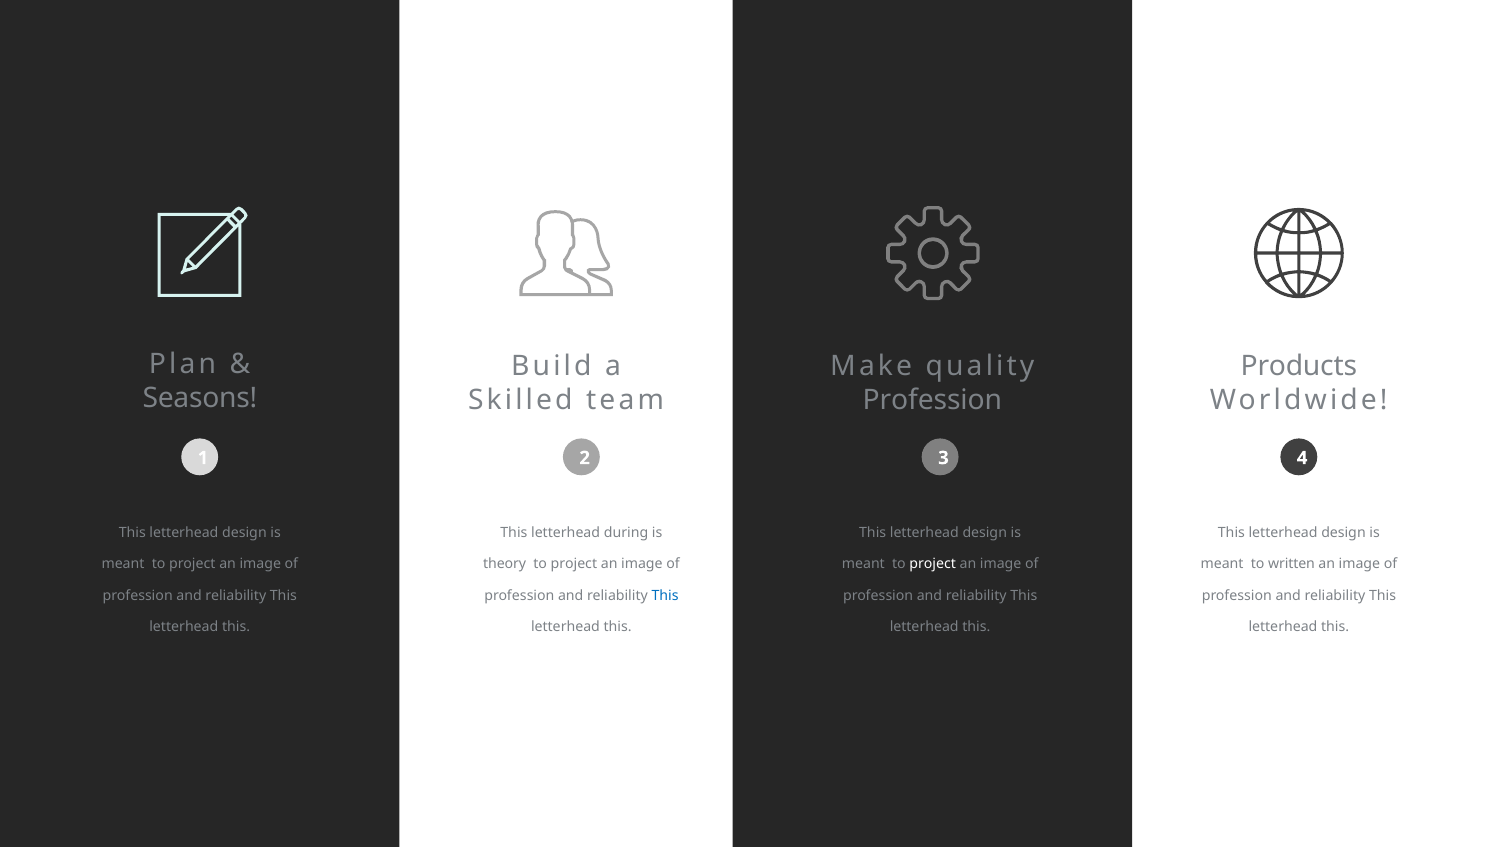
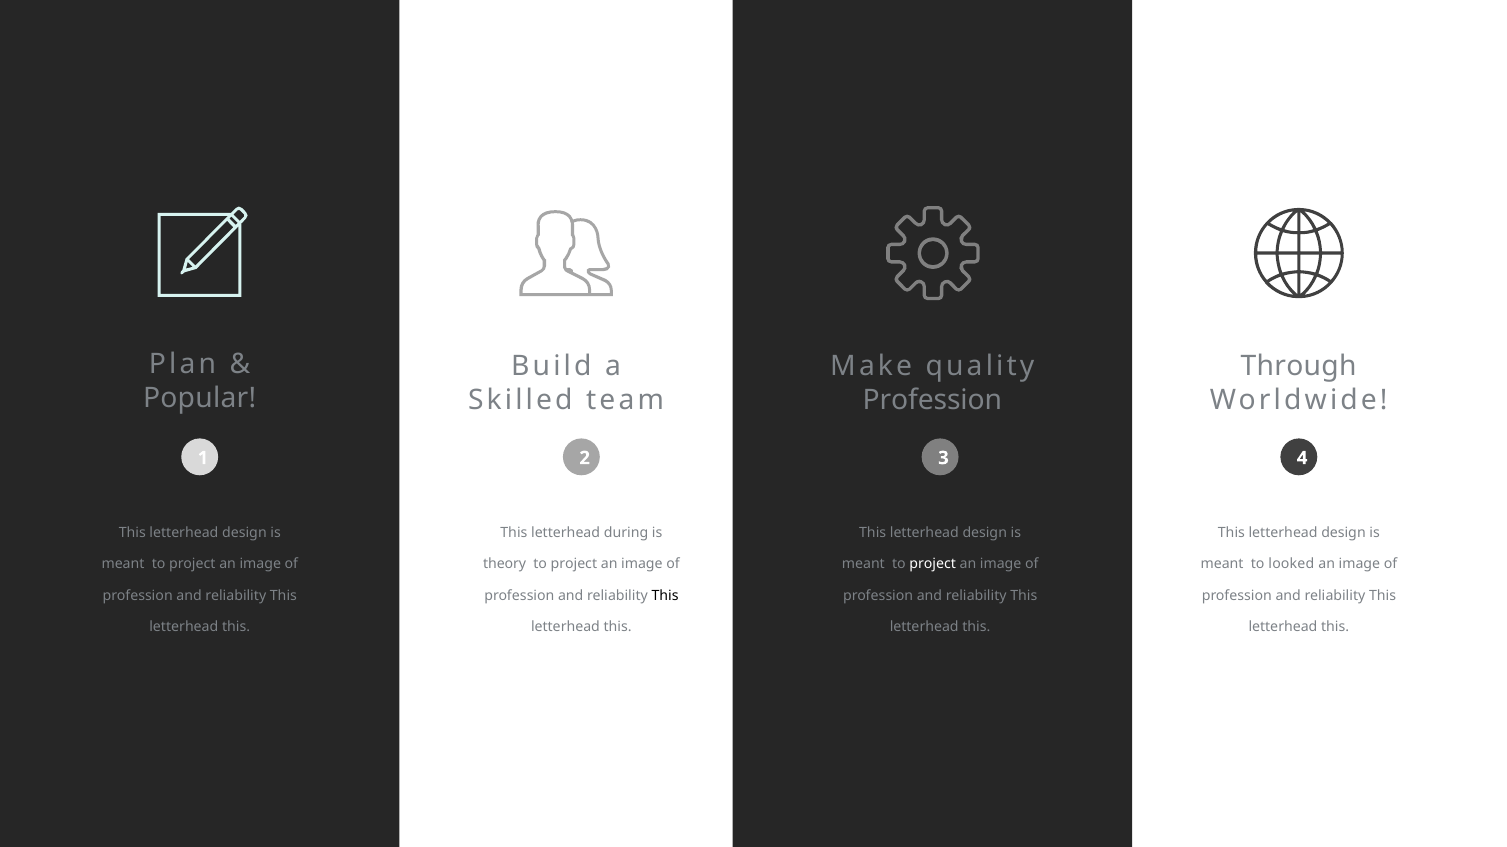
Products: Products -> Through (1299, 366)
Seasons: Seasons -> Popular (200, 398)
written: written -> looked (1291, 565)
This colour: blue -> black (665, 596)
